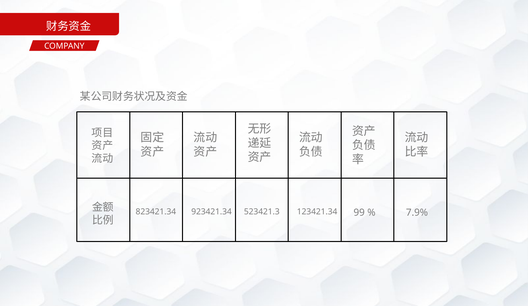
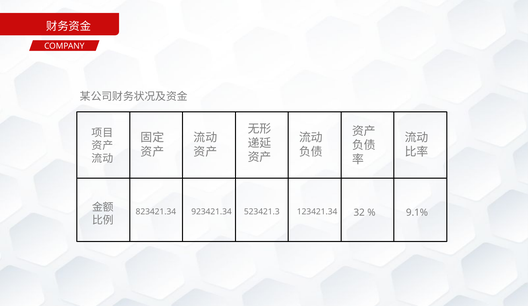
99: 99 -> 32 (359, 212)
7.9%: 7.9% -> 9.1% (417, 212)
